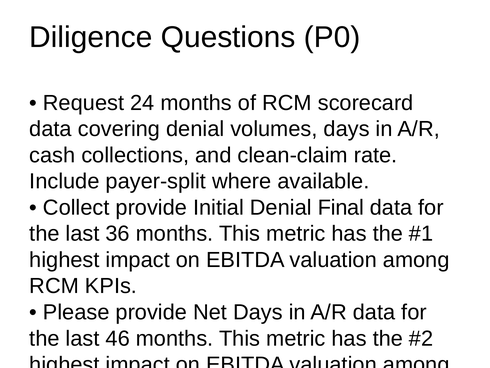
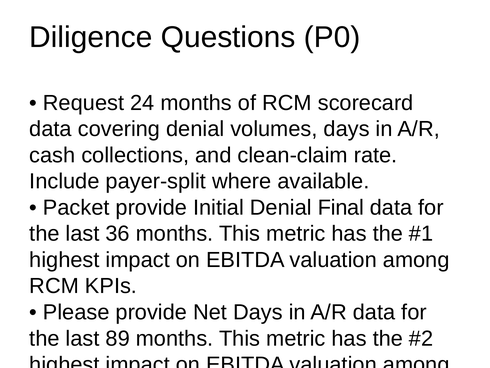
Collect: Collect -> Packet (76, 207)
46: 46 -> 89 (118, 338)
